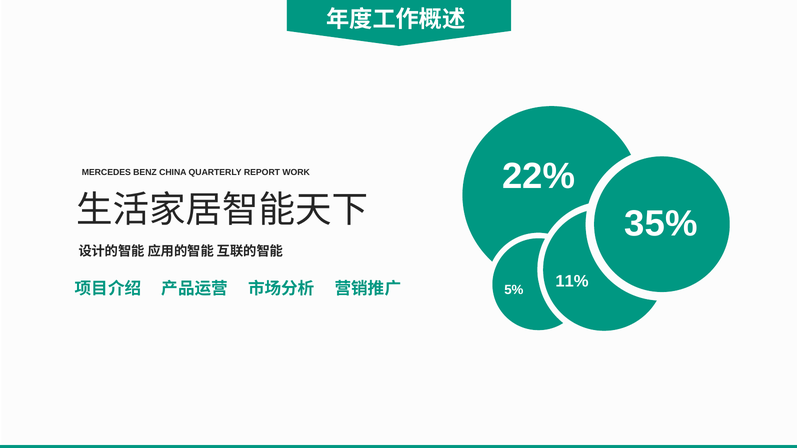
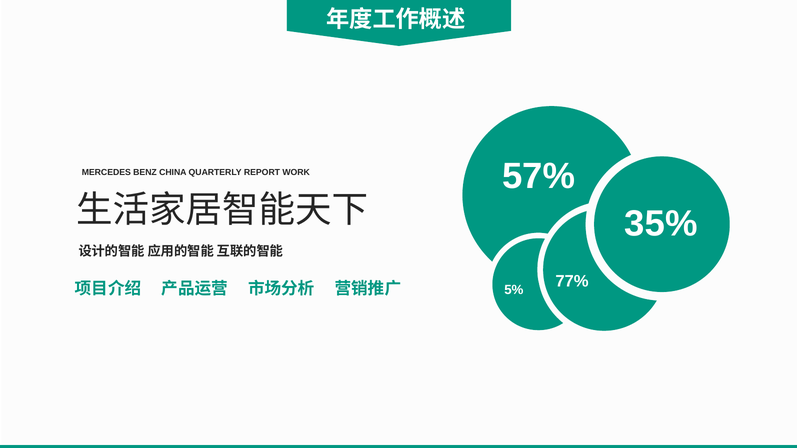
22%: 22% -> 57% (539, 176)
11%: 11% -> 77% (572, 282)
